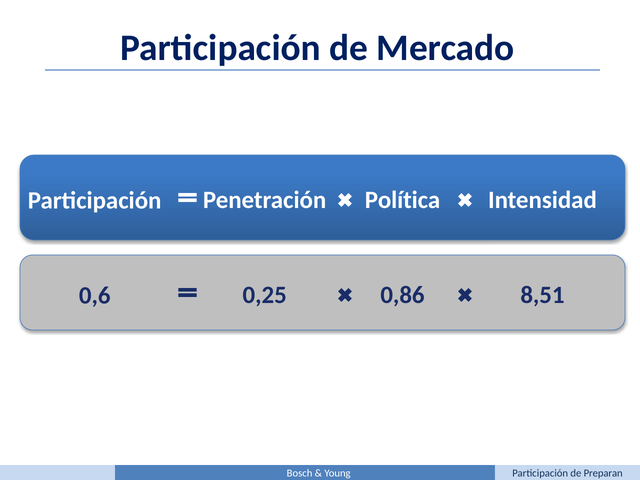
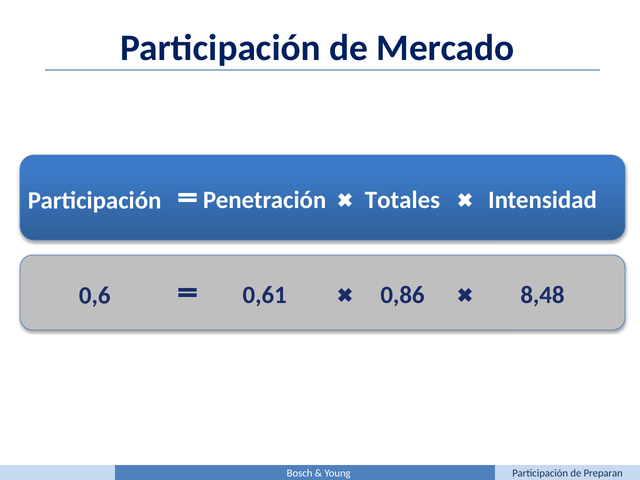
Política: Política -> Totales (402, 200)
0,25: 0,25 -> 0,61 (265, 295)
8,51: 8,51 -> 8,48 (542, 295)
